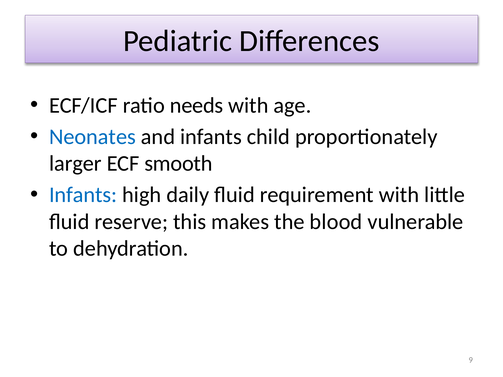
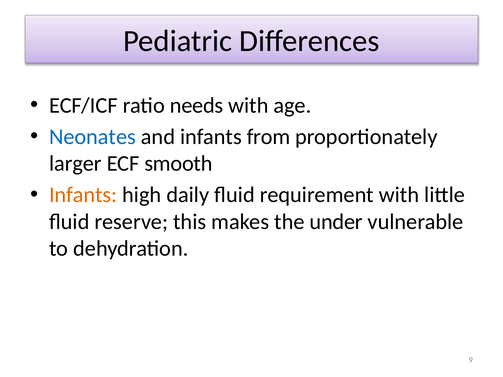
child: child -> from (269, 137)
Infants colour: blue -> orange (83, 195)
blood: blood -> under (336, 222)
